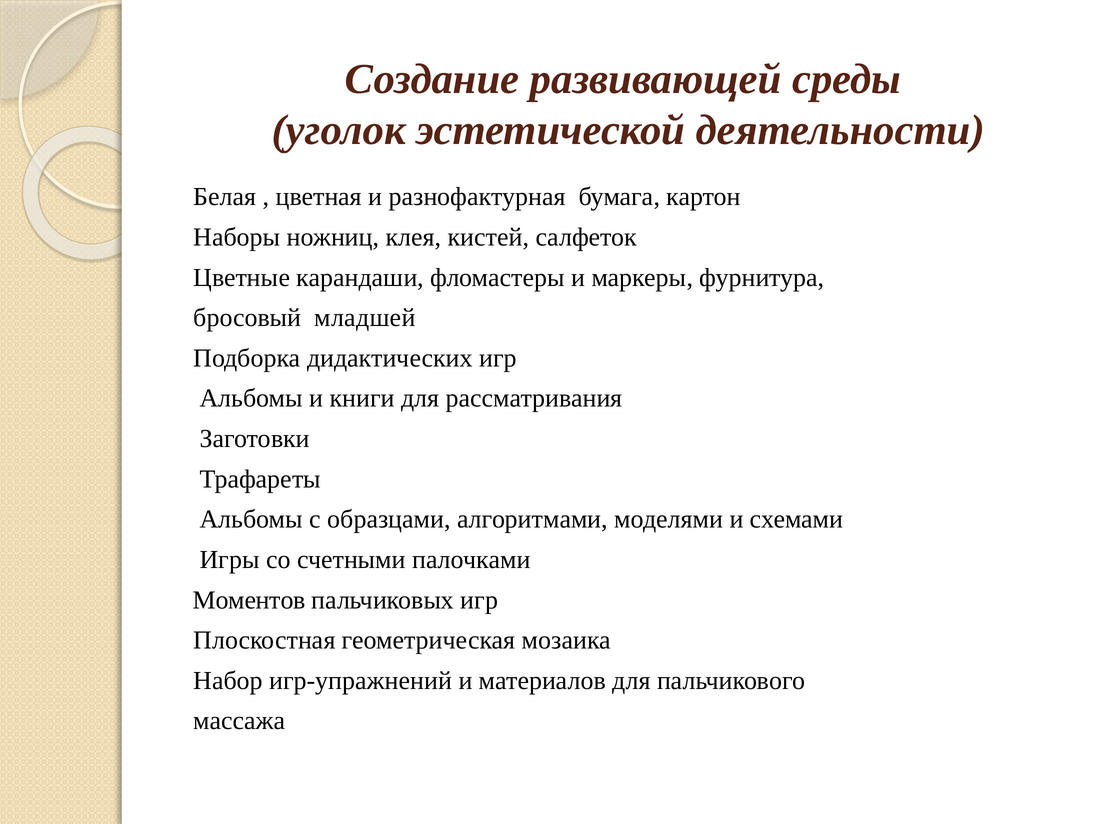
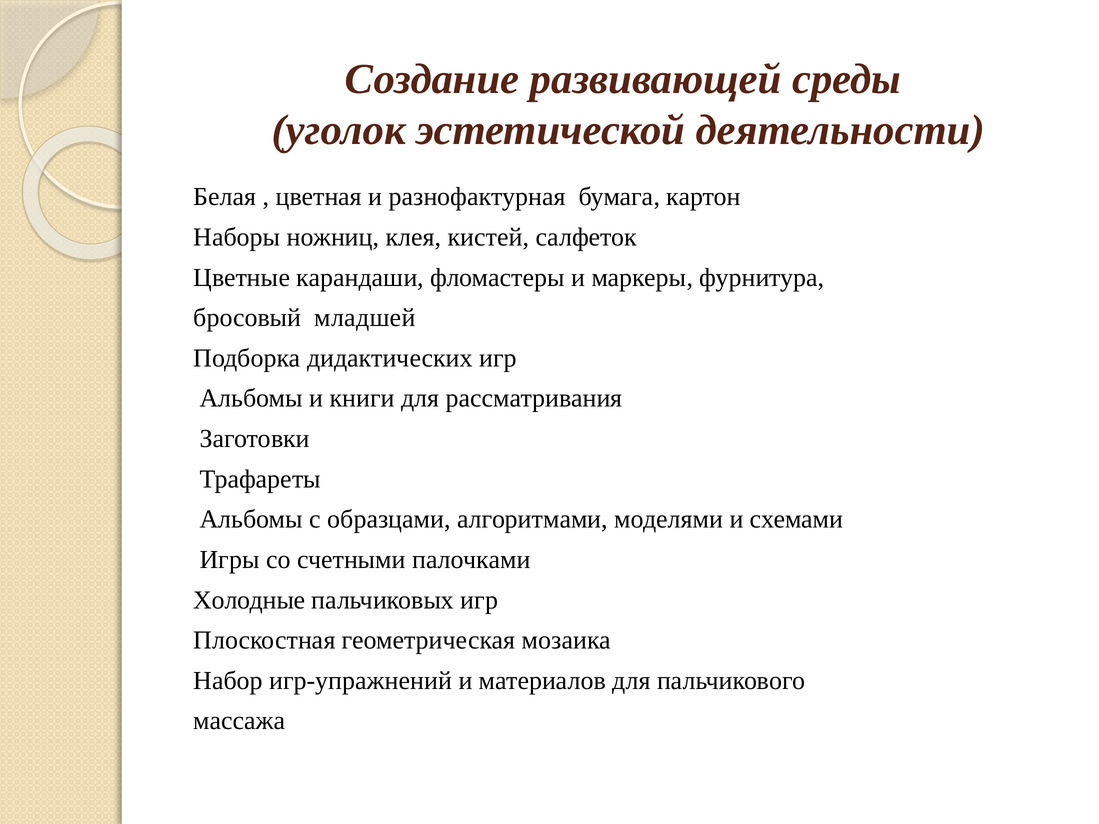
Моментов: Моментов -> Холодные (249, 600)
